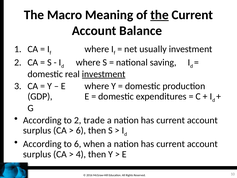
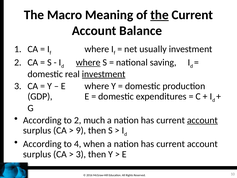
where underline: none -> present (88, 62)
trade: trade -> much (94, 120)
account underline: none -> present (202, 120)
6: 6 -> 9 (81, 130)
to 6: 6 -> 4 (78, 144)
4: 4 -> 3 (81, 154)
